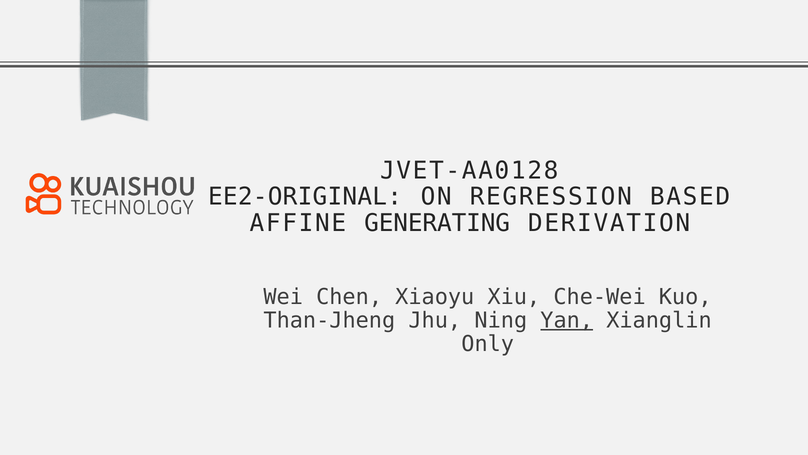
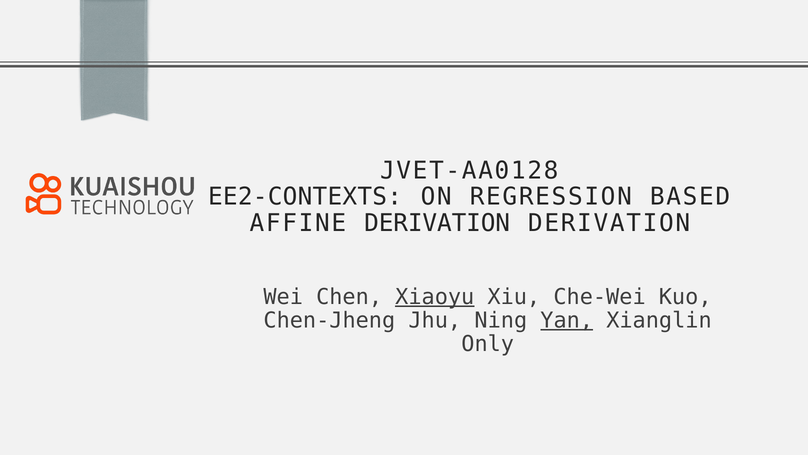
EE2-ORIGINAL: EE2-ORIGINAL -> EE2-CONTEXTS (305, 197)
AFFINE GENERATING: GENERATING -> DERIVATION (437, 223)
Xiaoyu underline: none -> present (435, 296)
Than-Jheng: Than-Jheng -> Chen-Jheng (329, 320)
